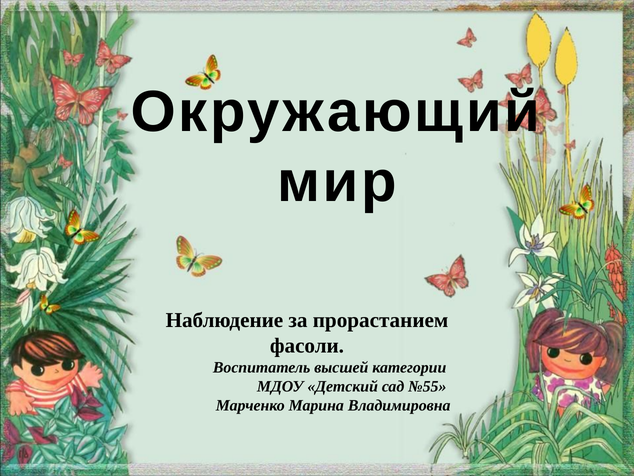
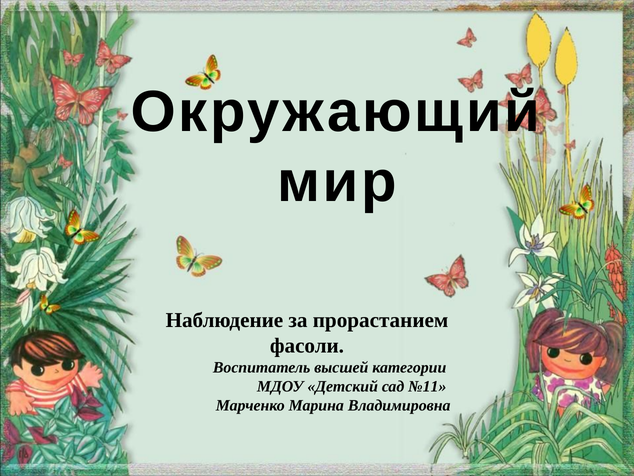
№55: №55 -> №11 (427, 386)
